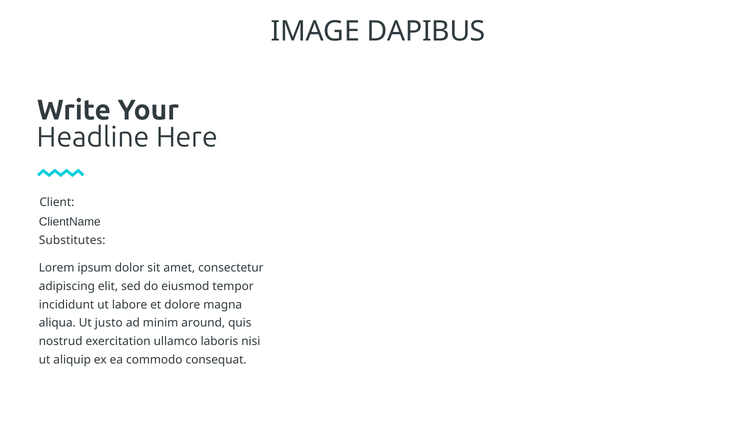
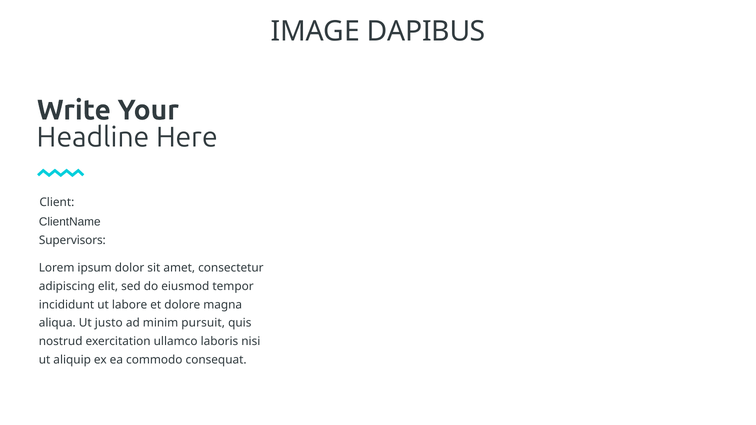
Substitutes: Substitutes -> Supervisors (72, 240)
around: around -> pursuit (203, 323)
